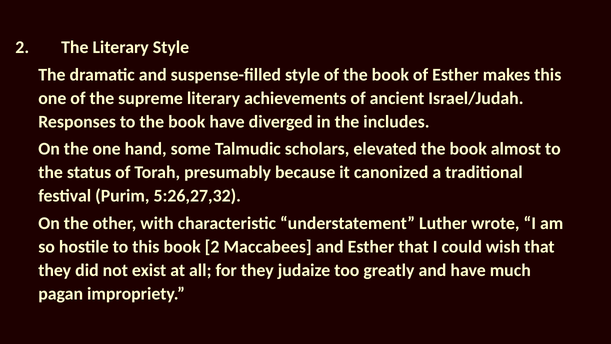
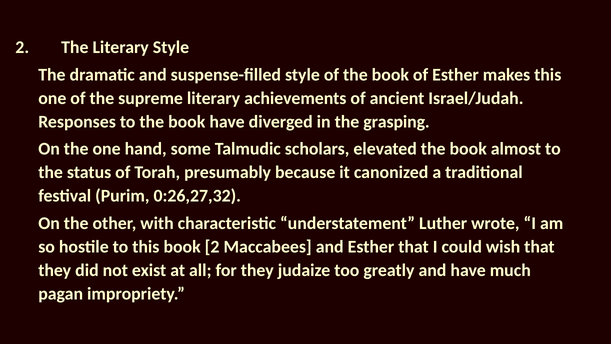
includes: includes -> grasping (397, 122)
5:26,27,32: 5:26,27,32 -> 0:26,27,32 (197, 196)
